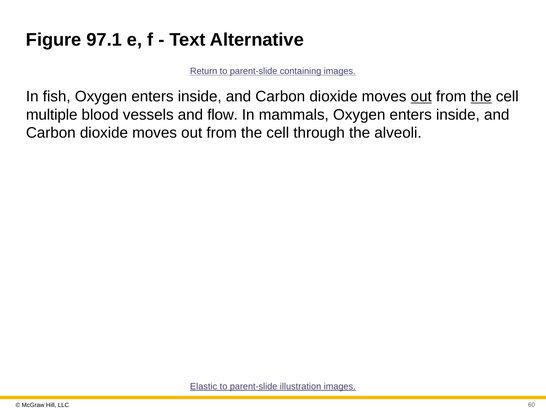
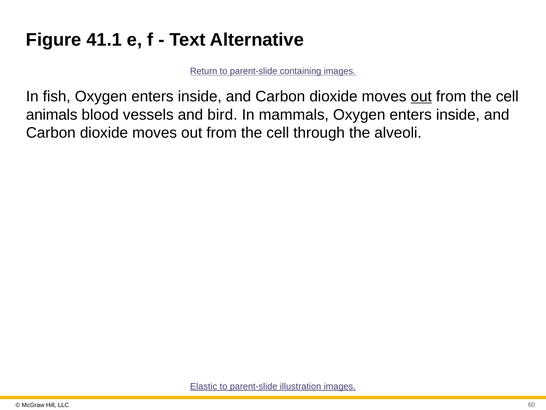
97.1: 97.1 -> 41.1 (104, 40)
the underline: present -> none (481, 96)
multiple: multiple -> animals (52, 115)
flow: flow -> bird (222, 115)
